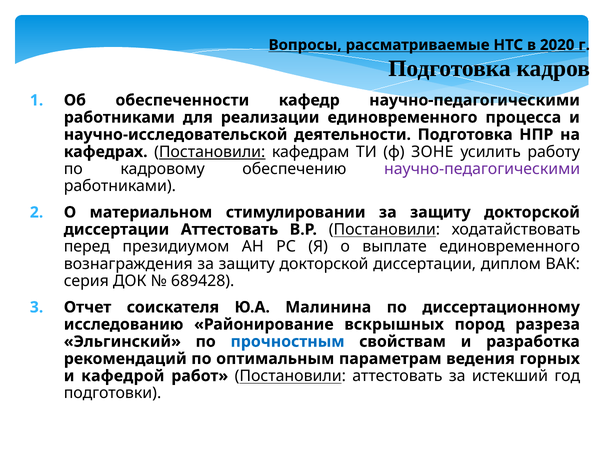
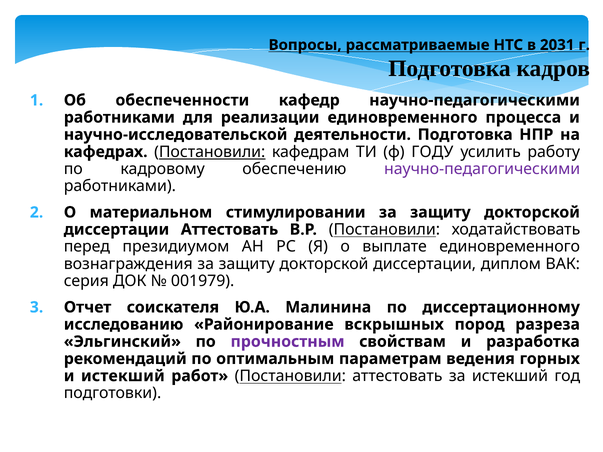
2020: 2020 -> 2031 (557, 45)
ЗОНЕ: ЗОНЕ -> ГОДУ (432, 152)
689428: 689428 -> 001979 (203, 281)
прочностным colour: blue -> purple (288, 342)
и кафедрой: кафедрой -> истекший (123, 376)
